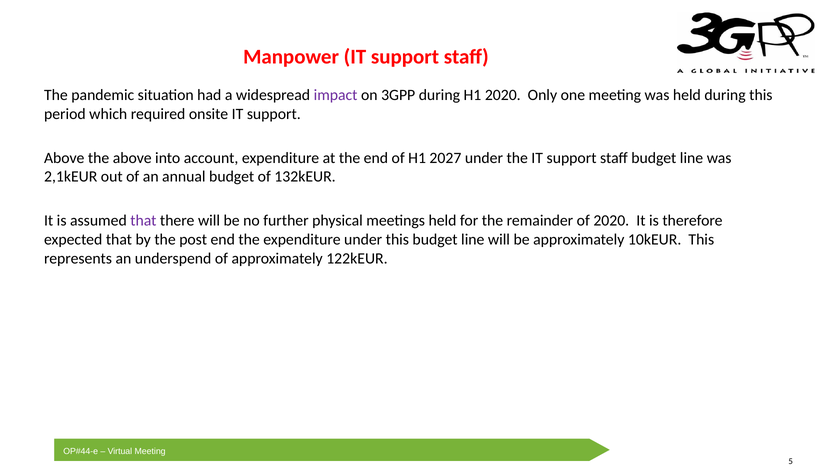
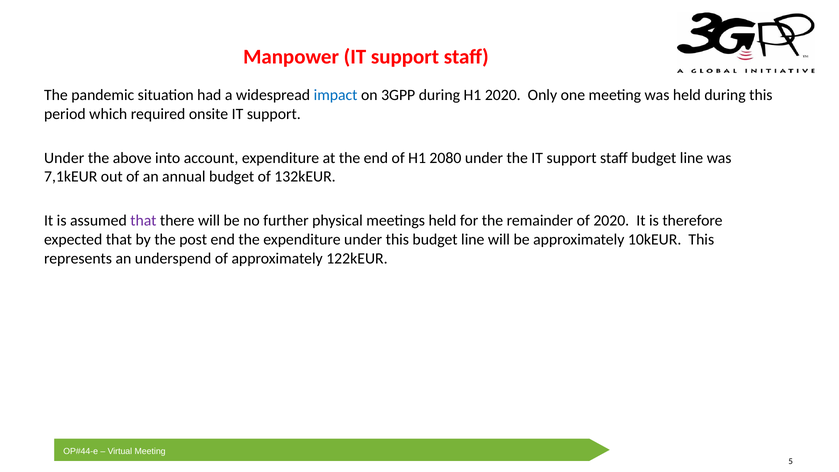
impact colour: purple -> blue (336, 95)
Above: Above -> Under (64, 158)
2027: 2027 -> 2080 (445, 158)
2,1kEUR: 2,1kEUR -> 7,1kEUR (71, 177)
